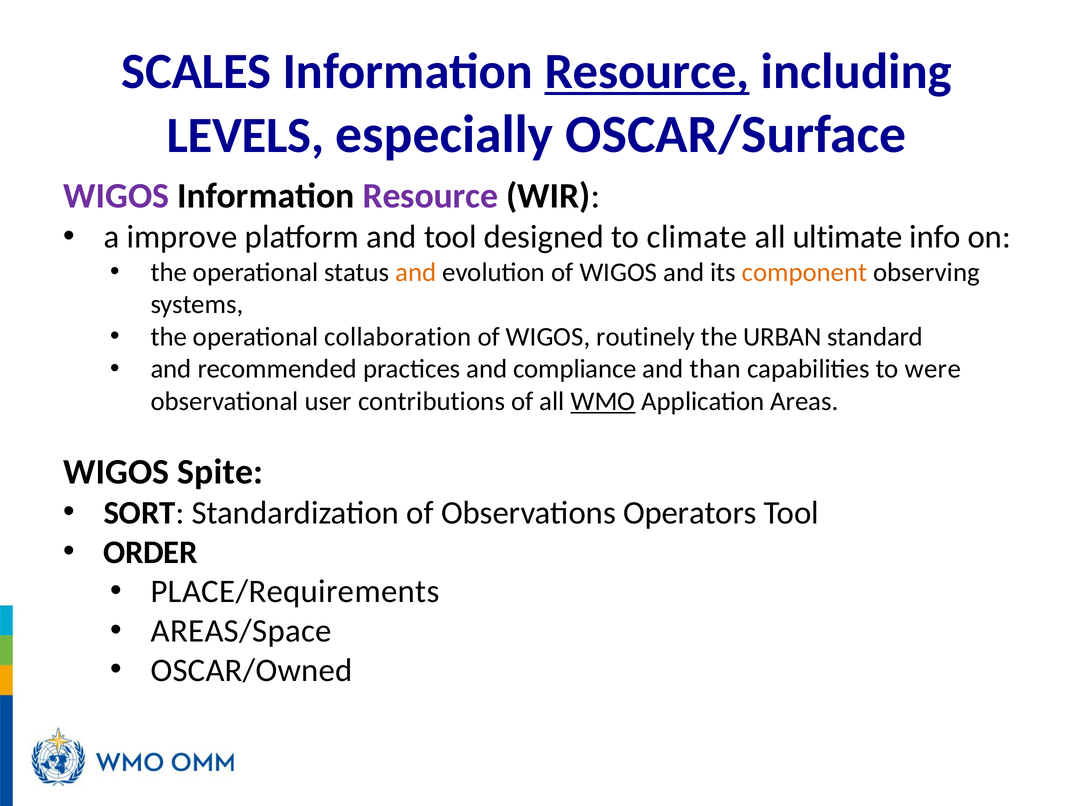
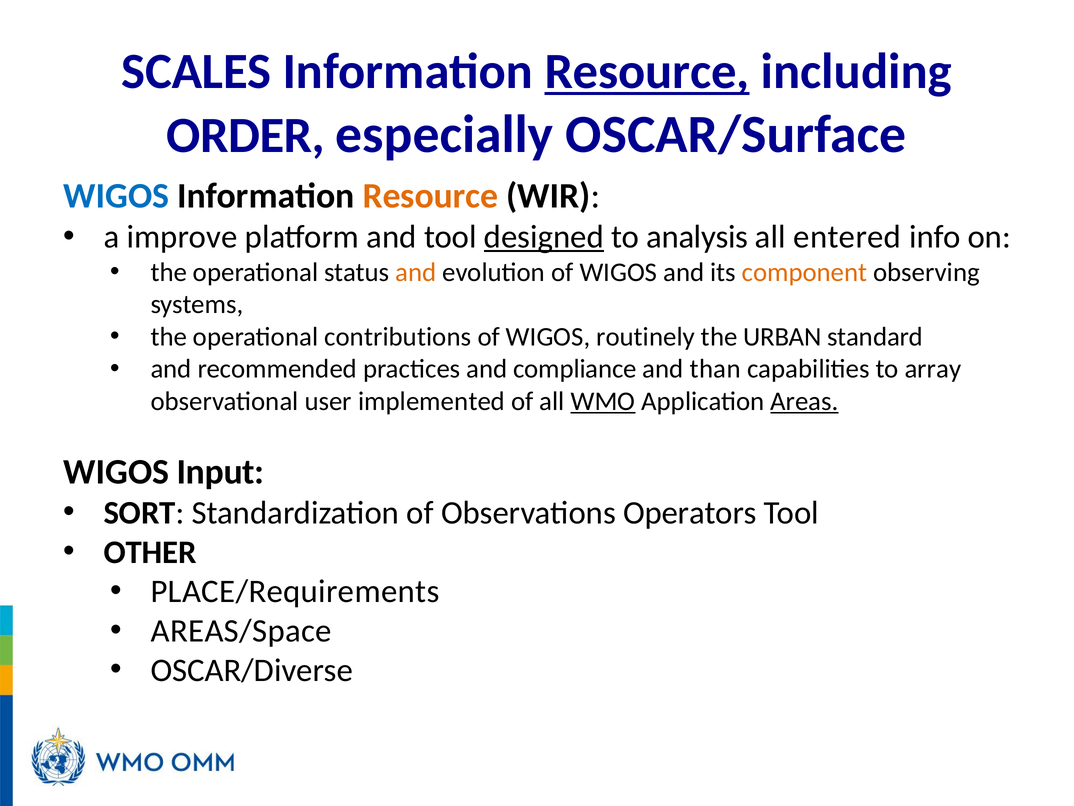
LEVELS: LEVELS -> ORDER (246, 135)
WIGOS colour: purple -> blue (116, 196)
Resource colour: purple -> orange (430, 196)
designed underline: none -> present (544, 237)
climate: climate -> analysis (697, 237)
ultimate: ultimate -> entered (847, 237)
collaboration: collaboration -> contributions (398, 337)
were: were -> array (933, 369)
contributions: contributions -> implemented (432, 401)
Areas underline: none -> present (804, 401)
Spite: Spite -> Input (220, 472)
ORDER: ORDER -> OTHER (150, 552)
OSCAR/Owned: OSCAR/Owned -> OSCAR/Diverse (252, 670)
